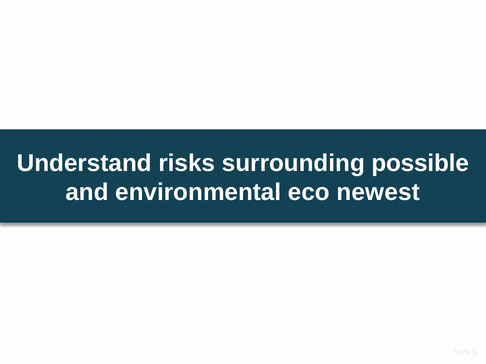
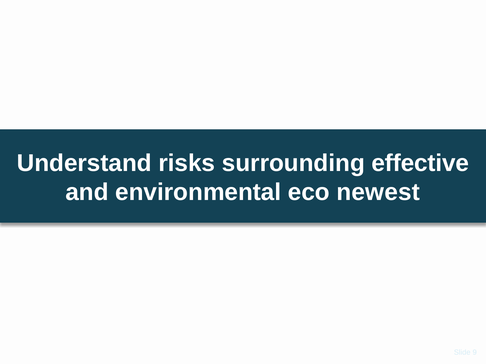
possible: possible -> effective (420, 163)
